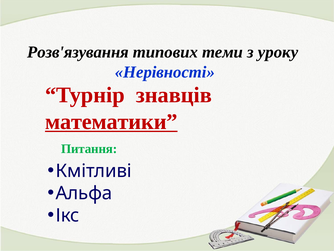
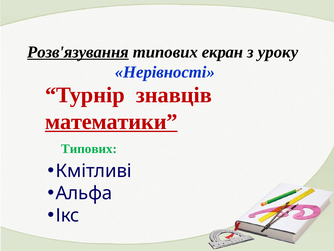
Розв'язування underline: none -> present (78, 52)
теми: теми -> екран (223, 52)
Питання: Питання -> Типових (89, 149)
